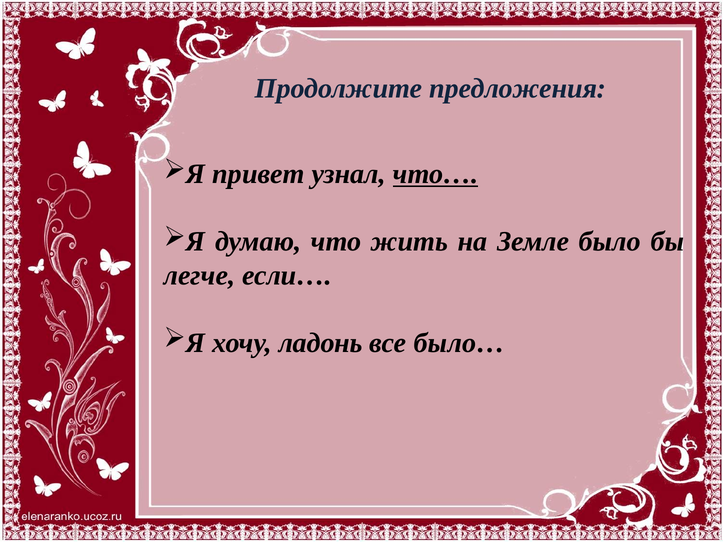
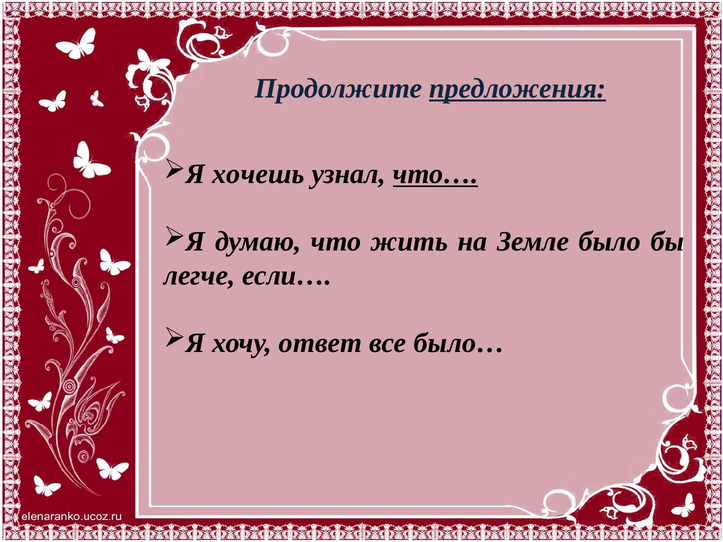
предложения underline: none -> present (518, 89)
привет: привет -> хочешь (258, 174)
ладонь: ладонь -> ответ (321, 343)
